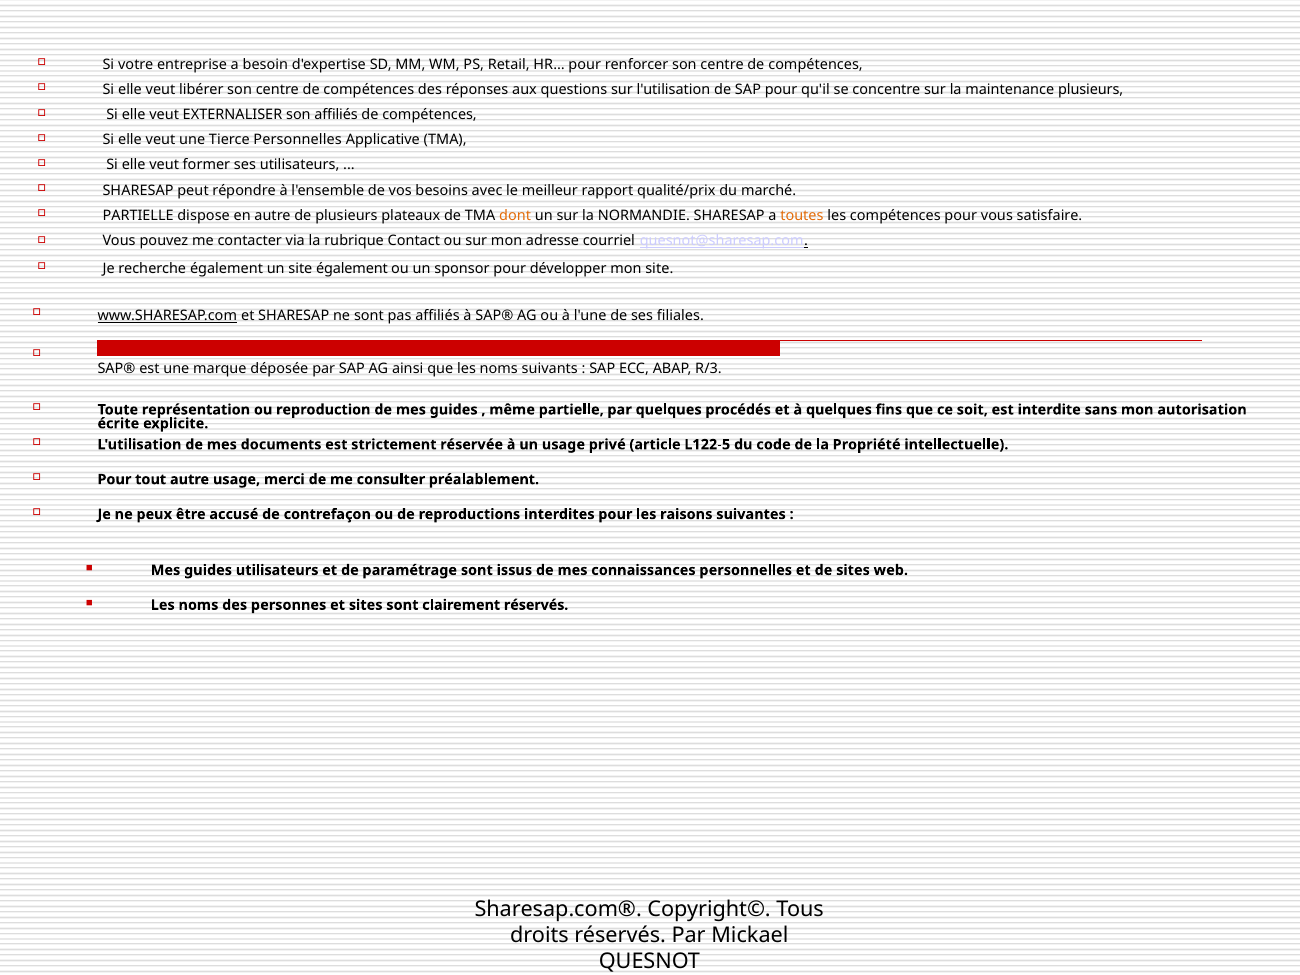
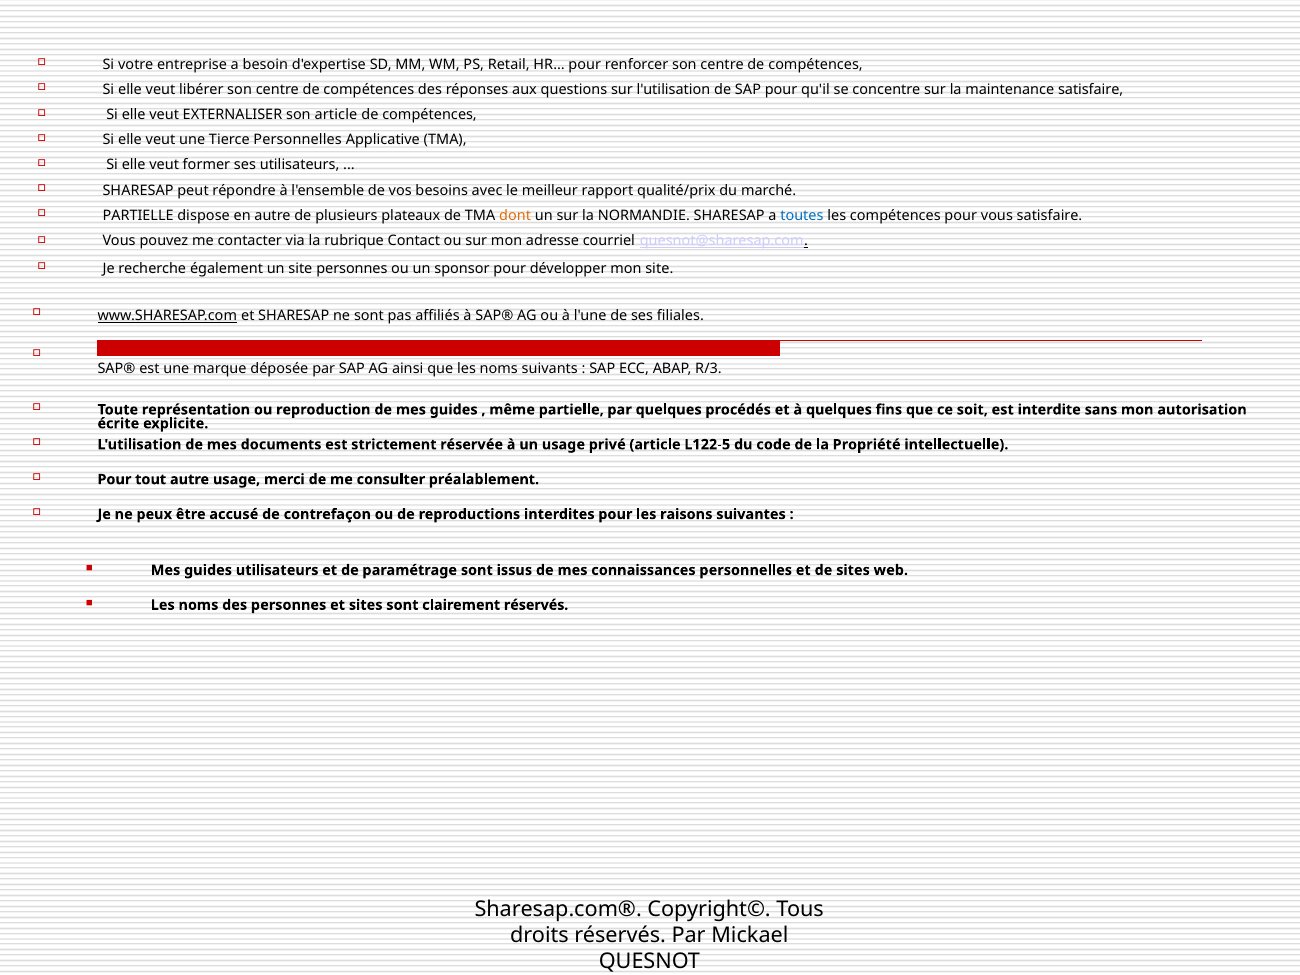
maintenance plusieurs: plusieurs -> satisfaire (1091, 90)
son affiliés: affiliés -> article (336, 115)
toutes colour: orange -> blue (802, 216)
site également: également -> personnes (352, 269)
